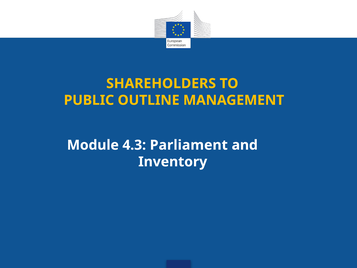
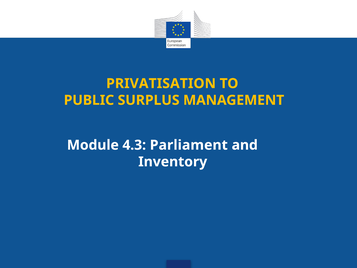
SHAREHOLDERS: SHAREHOLDERS -> PRIVATISATION (161, 83)
OUTLINE: OUTLINE -> SURPLUS (149, 100)
